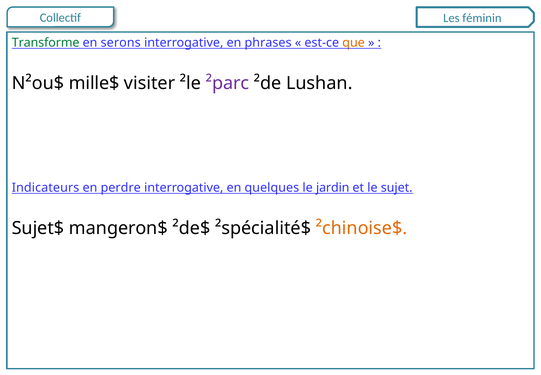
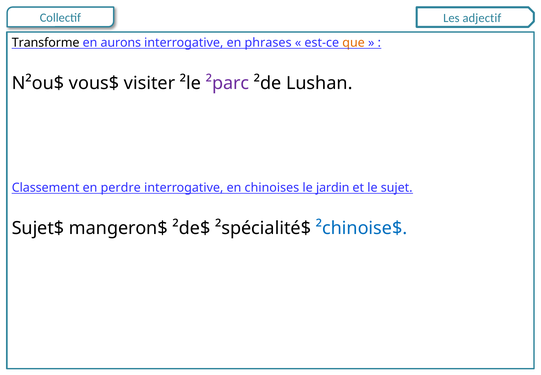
féminin: féminin -> adjectif (482, 18)
Transforme colour: green -> black (46, 43)
serons: serons -> aurons (121, 43)
mille$: mille$ -> vous$ (94, 83)
Indicateurs: Indicateurs -> Classement (46, 188)
quelques: quelques -> chinoises (272, 188)
²chinoise$ colour: orange -> blue (362, 228)
